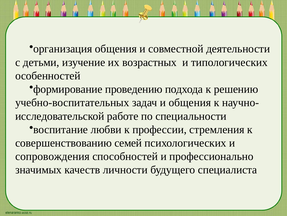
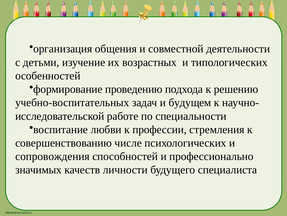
и общения: общения -> будущем (190, 102)
семей: семей -> числе (128, 143)
